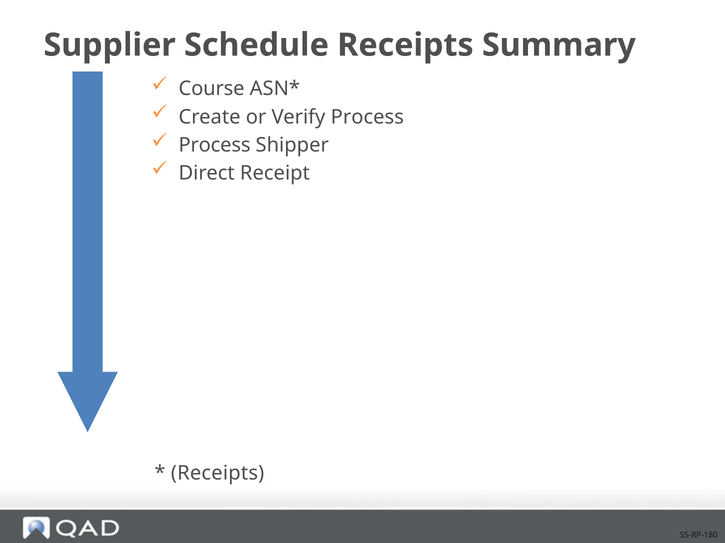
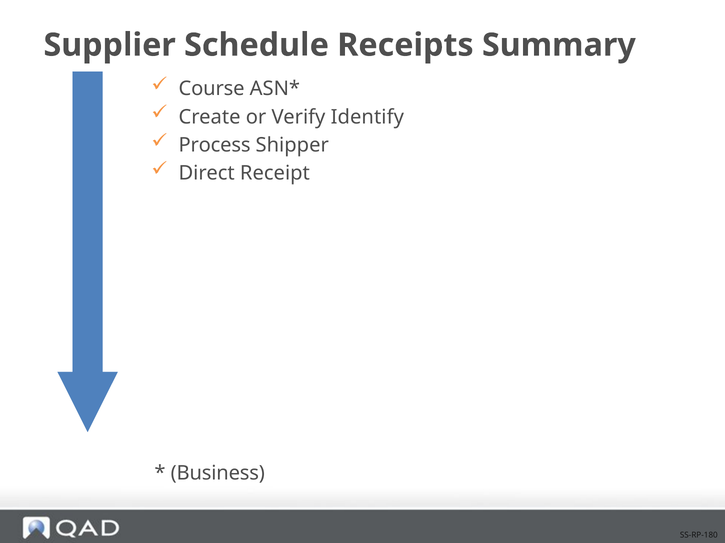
Verify Process: Process -> Identify (367, 117)
Receipts: Receipts -> Business (218, 474)
